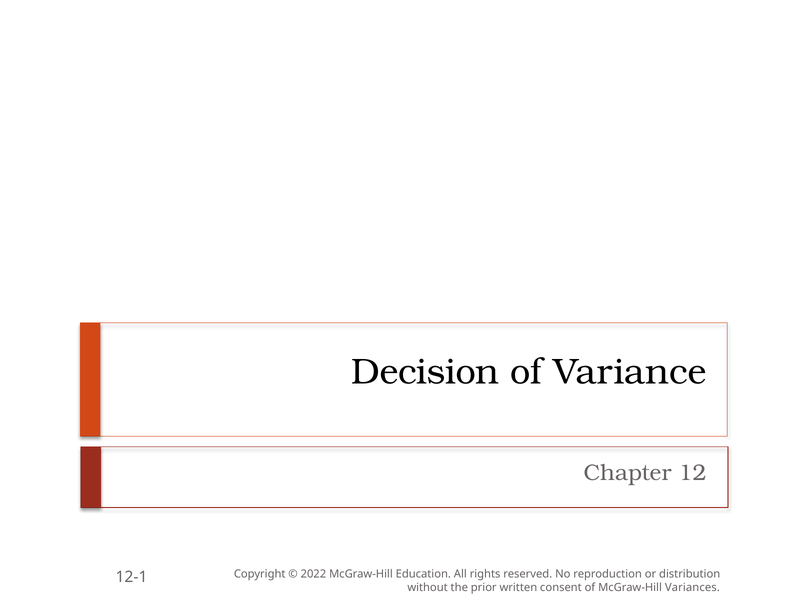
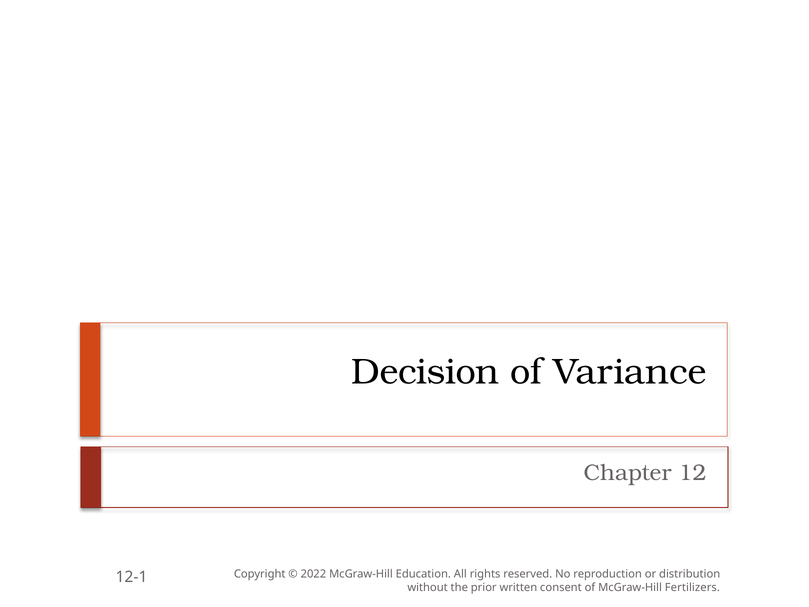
Variances: Variances -> Fertilizers (692, 587)
